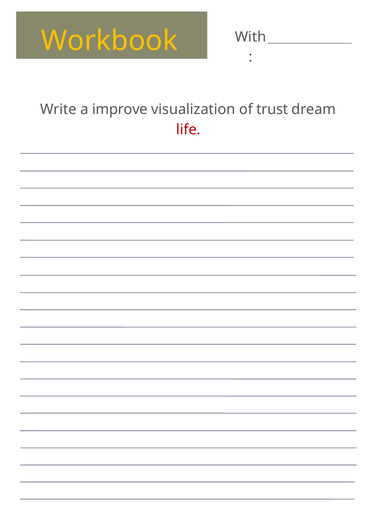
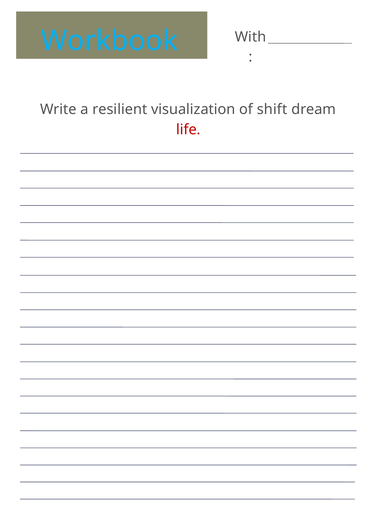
Workbook colour: yellow -> light blue (109, 41)
improve: improve -> resilient (120, 109)
trust: trust -> shift (272, 109)
